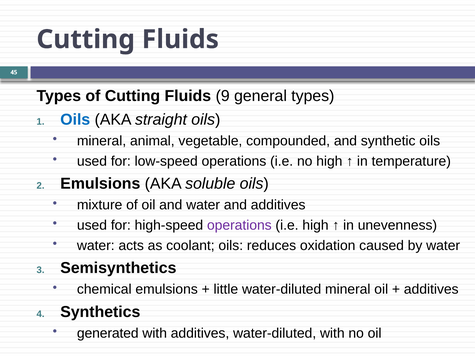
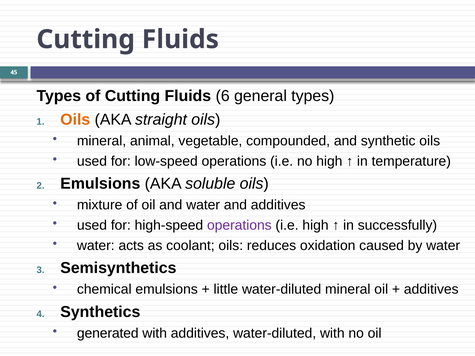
9: 9 -> 6 (223, 96)
Oils colour: blue -> orange (75, 120)
unevenness: unevenness -> successfully (397, 225)
